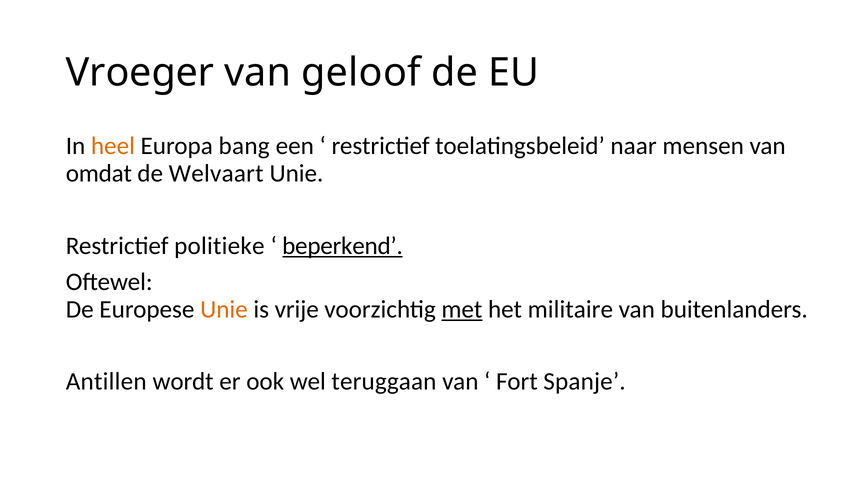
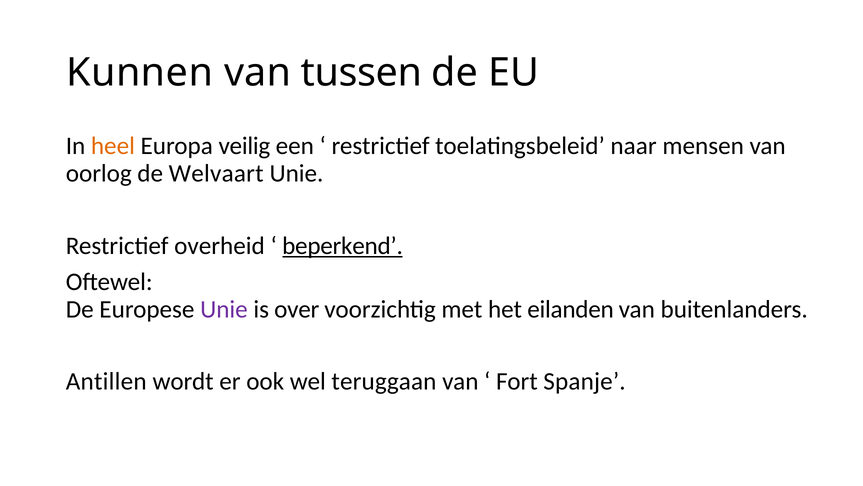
Vroeger: Vroeger -> Kunnen (140, 72)
geloof: geloof -> tussen (361, 72)
bang: bang -> veilig (244, 146)
omdat: omdat -> oorlog (99, 173)
politieke: politieke -> overheid (219, 245)
Unie colour: orange -> purple (224, 309)
vrije: vrije -> over (297, 309)
met underline: present -> none (462, 309)
militaire: militaire -> eilanden (571, 309)
